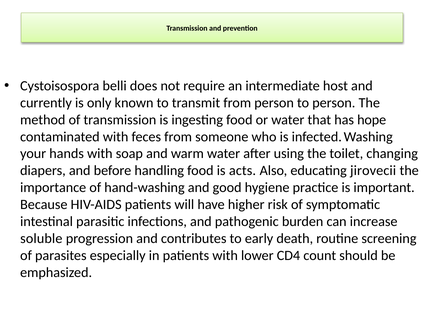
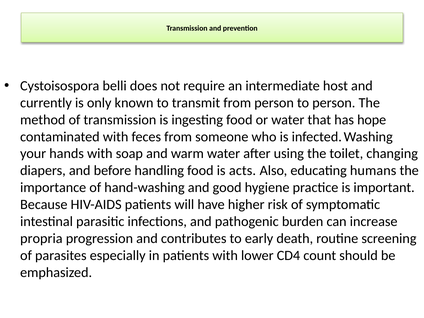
jirovecii: jirovecii -> humans (373, 171)
soluble: soluble -> propria (41, 238)
